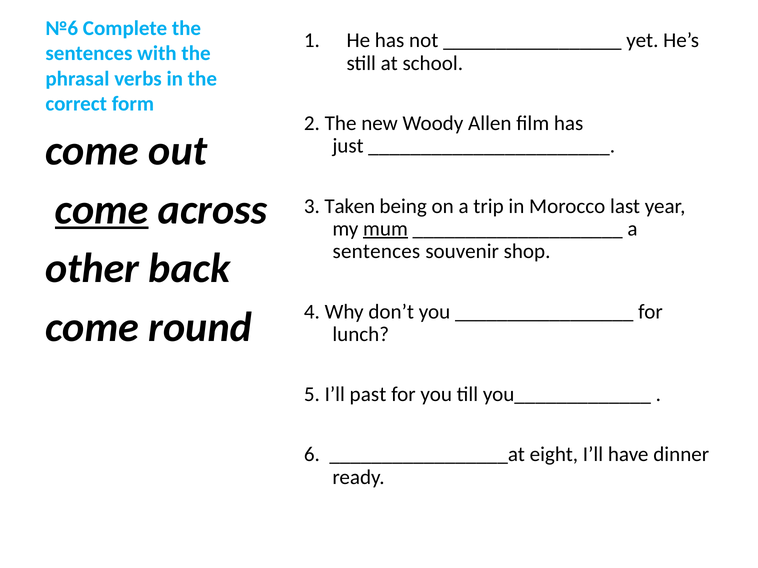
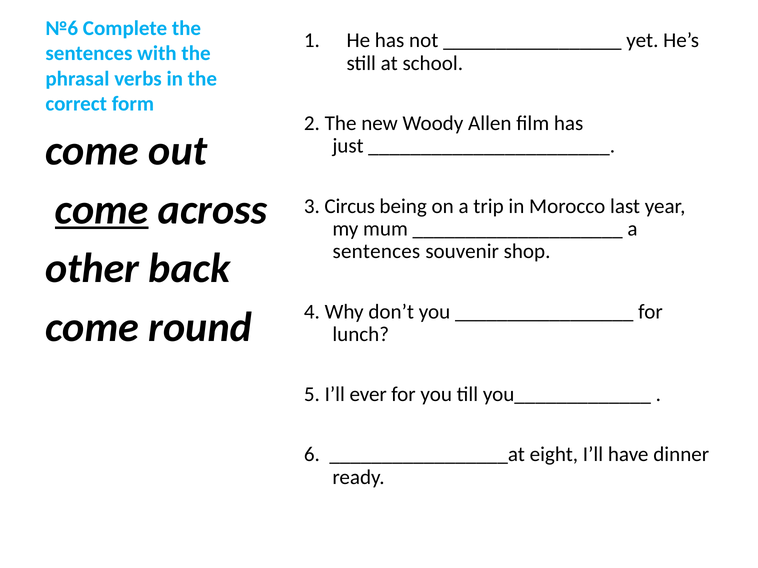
Taken: Taken -> Circus (350, 206)
mum underline: present -> none (385, 229)
past: past -> ever (368, 395)
